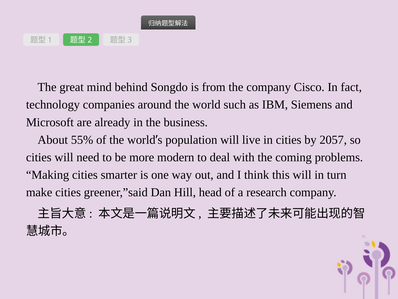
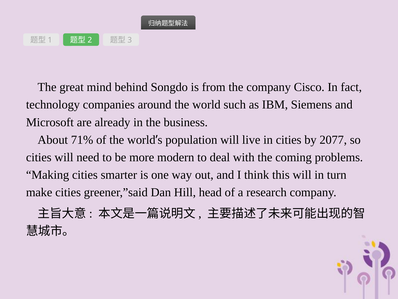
55%: 55% -> 71% (82, 140)
2057: 2057 -> 2077 (333, 140)
